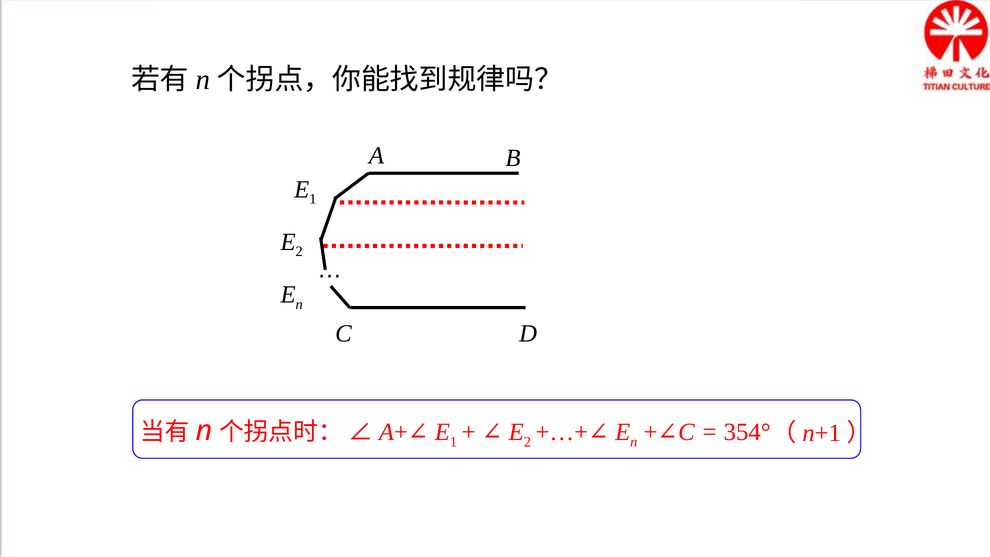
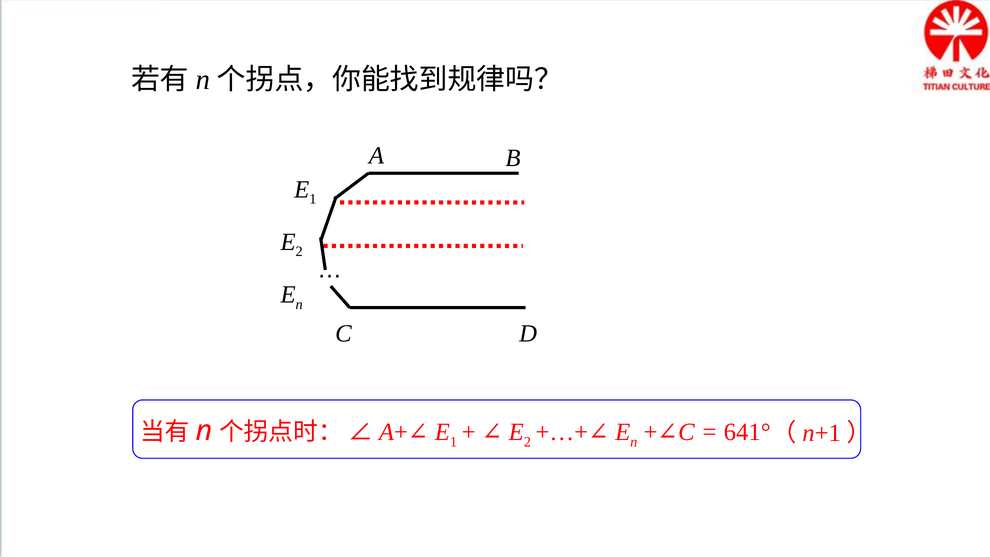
354°: 354° -> 641° (747, 432)
